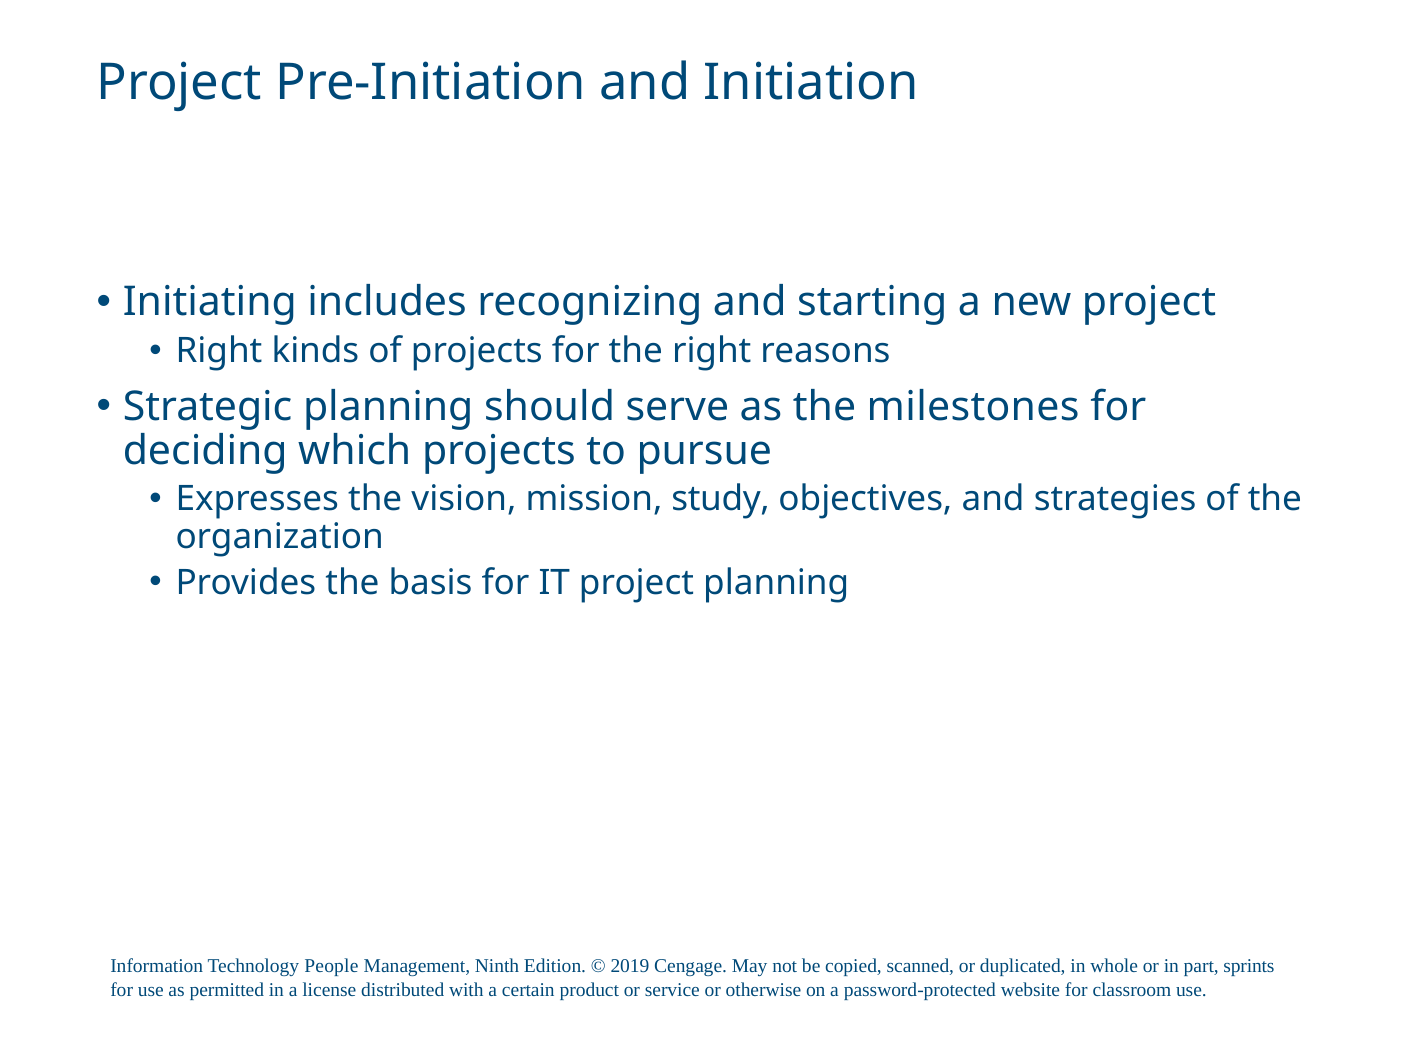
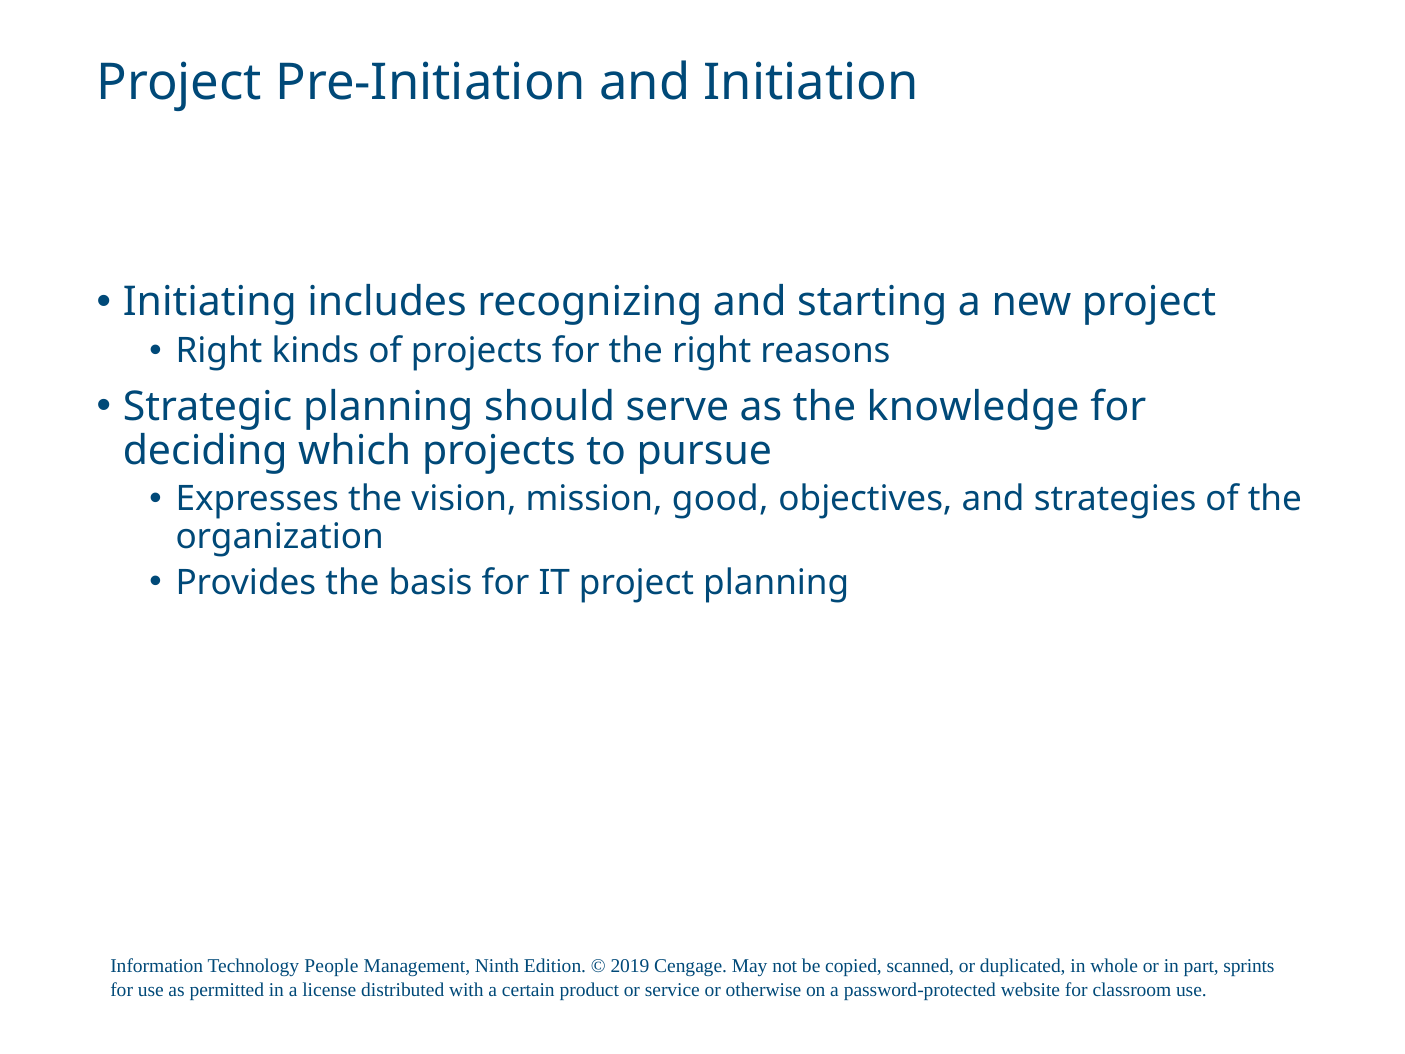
milestones: milestones -> knowledge (973, 407)
study: study -> good (720, 499)
